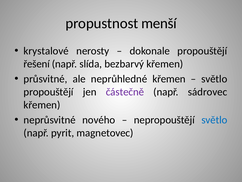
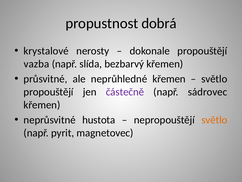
menší: menší -> dobrá (159, 23)
řešení: řešení -> vazba (36, 64)
nového: nového -> hustota (99, 120)
světlo colour: blue -> orange (214, 120)
